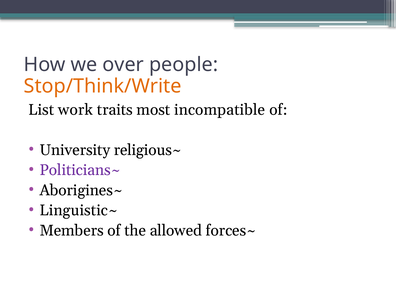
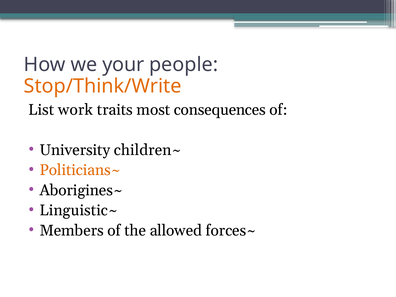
over: over -> your (123, 65)
incompatible: incompatible -> consequences (220, 110)
religious~: religious~ -> children~ (148, 150)
Politicians~ colour: purple -> orange (80, 170)
